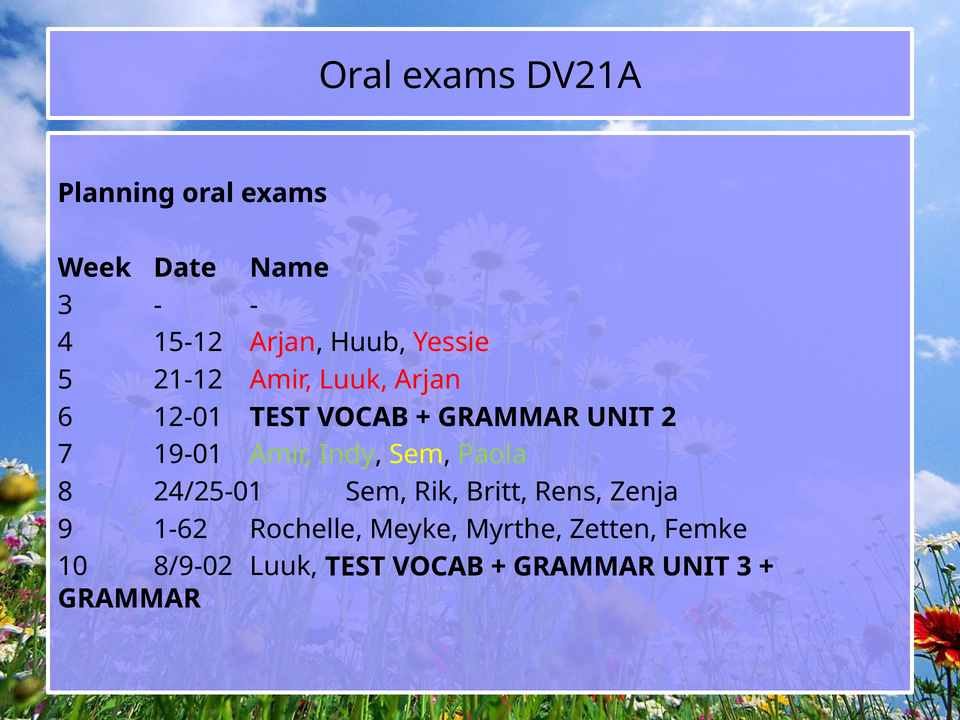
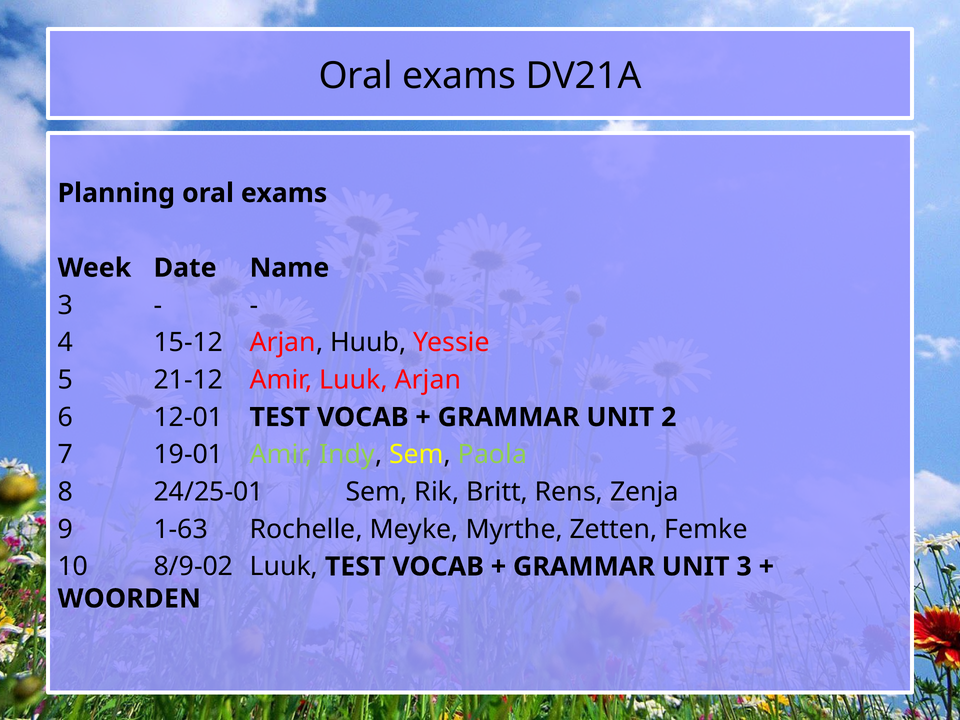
1-62: 1-62 -> 1-63 (181, 529)
GRAMMAR: GRAMMAR -> WOORDEN (129, 599)
